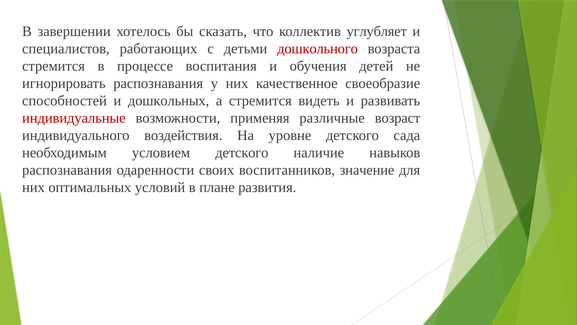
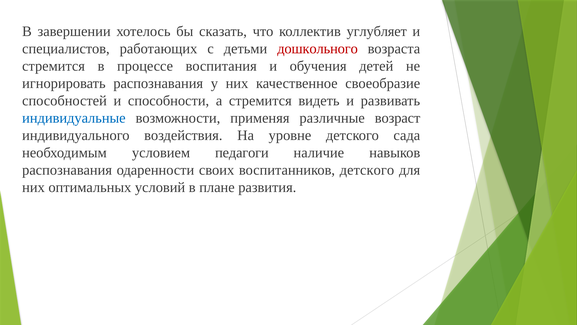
дошкольных: дошкольных -> способности (169, 101)
индивидуальные colour: red -> blue (74, 118)
условием детского: детского -> педагоги (242, 153)
воспитанников значение: значение -> детского (367, 170)
